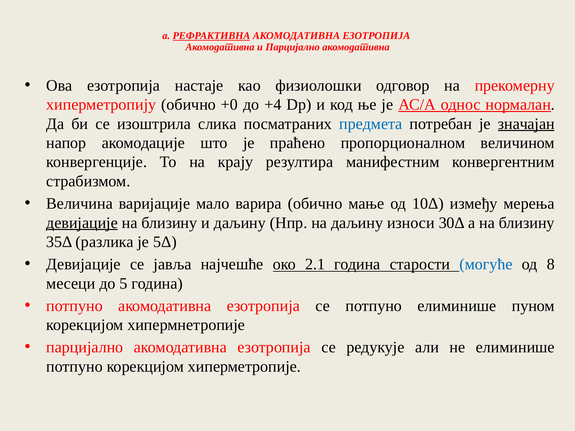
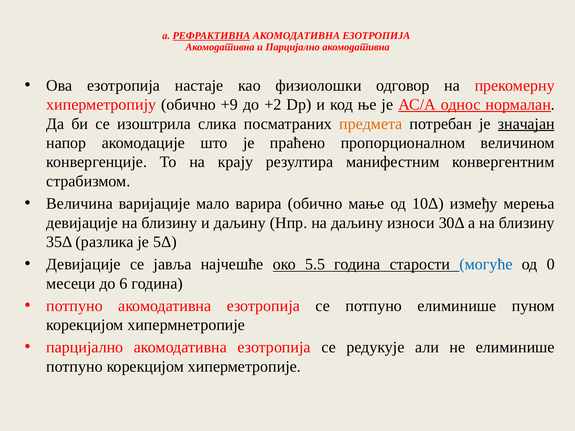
+0: +0 -> +9 (229, 105)
+4: +4 -> +2 (273, 105)
предмета colour: blue -> orange (371, 124)
девијације underline: present -> none (82, 223)
2.1: 2.1 -> 5.5 (315, 264)
8: 8 -> 0 (551, 264)
5: 5 -> 6 (123, 284)
